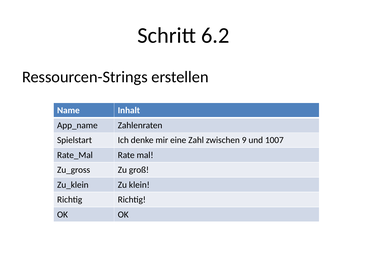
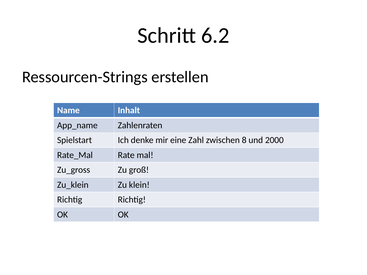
9: 9 -> 8 (244, 140)
1007: 1007 -> 2000 (274, 140)
